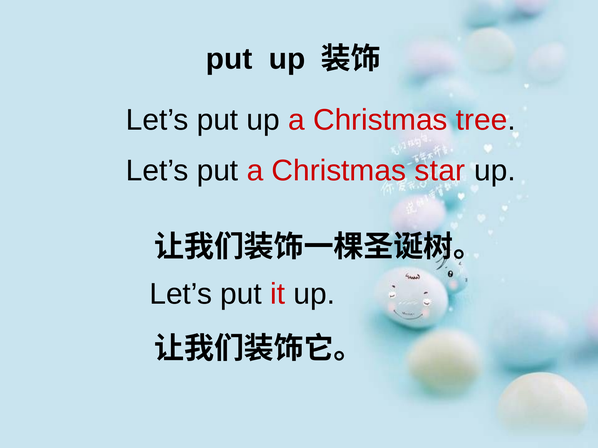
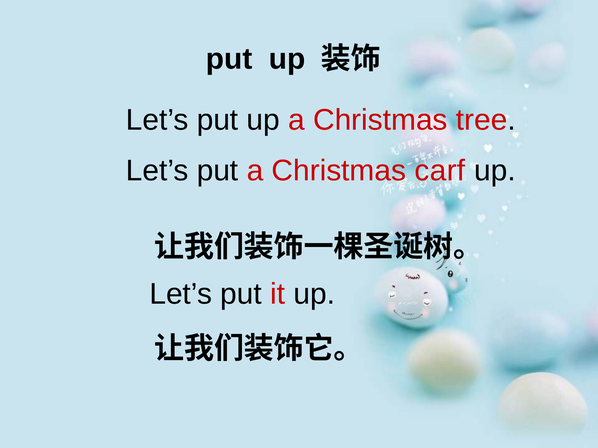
star: star -> carf (440, 171)
